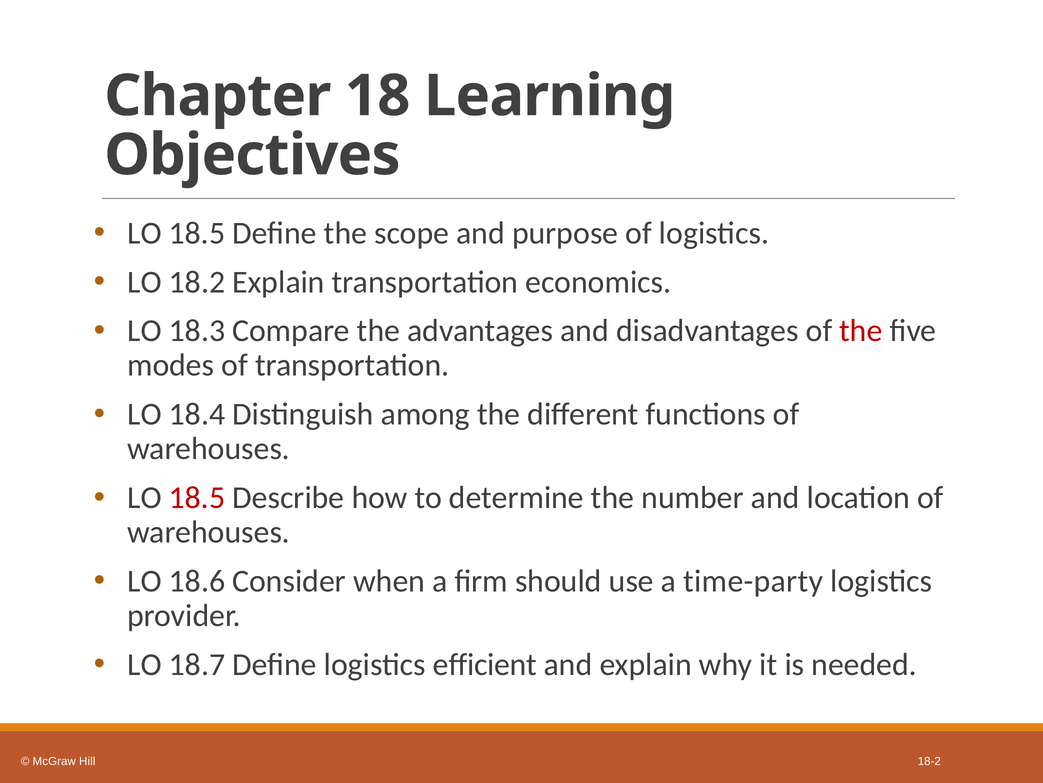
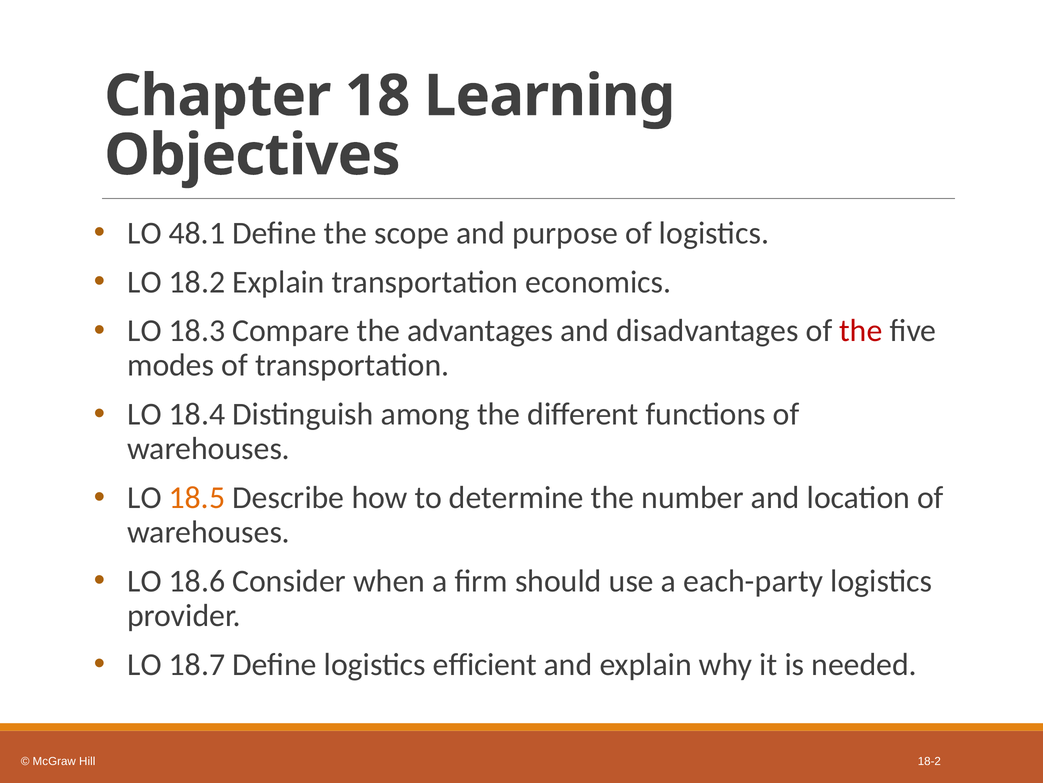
18.5: 18.5 -> 48.1 (197, 233)
18.5 colour: red -> orange (197, 497)
time-party: time-party -> each-party (753, 581)
